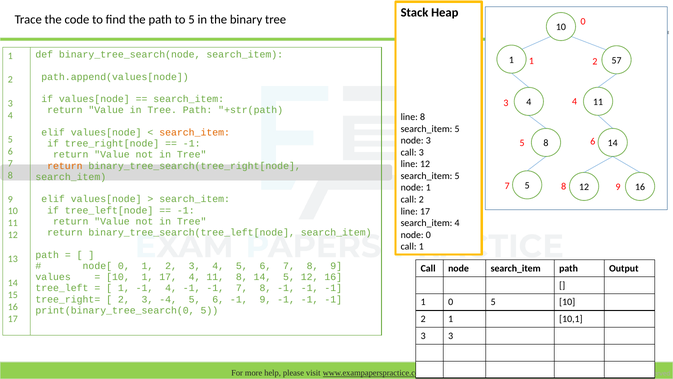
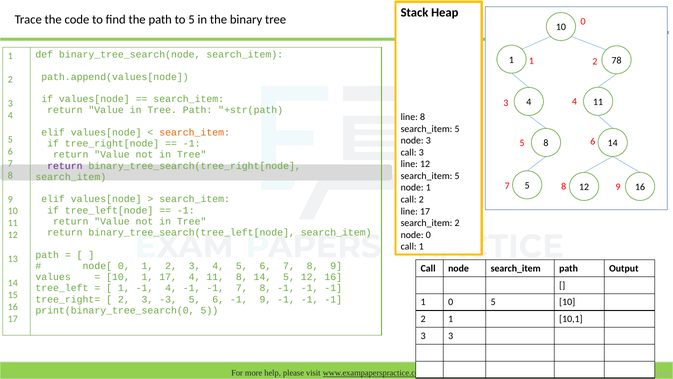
57: 57 -> 78 (617, 60)
return colour: orange -> purple (65, 166)
search_item 4: 4 -> 2 (457, 223)
-4: -4 -> -3 (168, 299)
